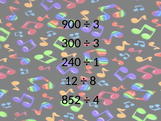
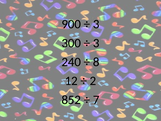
1: 1 -> 8 (96, 62)
8: 8 -> 2 (93, 81)
4: 4 -> 7 (96, 100)
